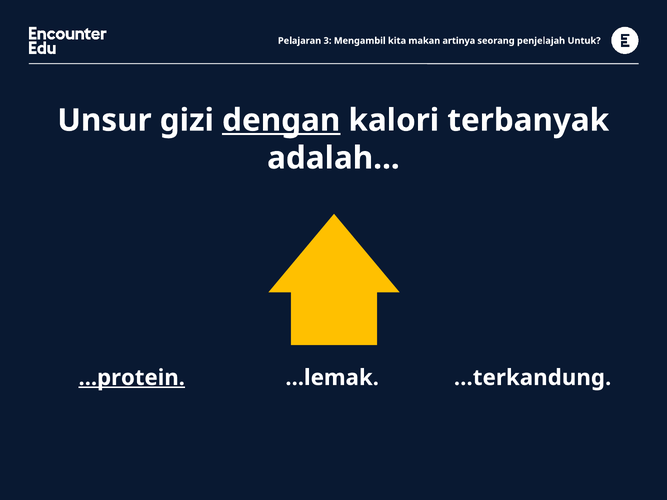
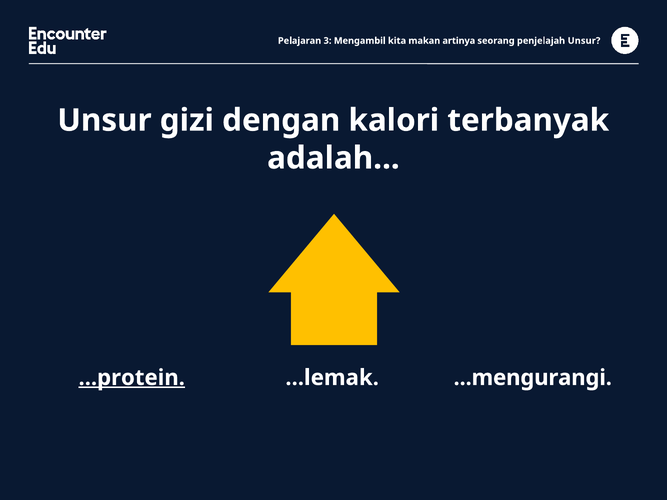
penjelajah Untuk: Untuk -> Unsur (584, 41)
dengan underline: present -> none (281, 120)
...terkandung: ...terkandung -> ...mengurangi (533, 378)
